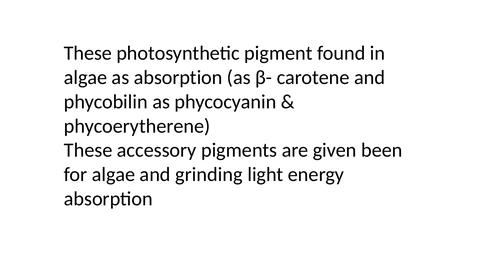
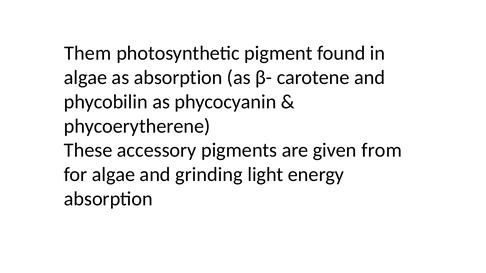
These: These -> Them (88, 53)
been: been -> from (382, 151)
